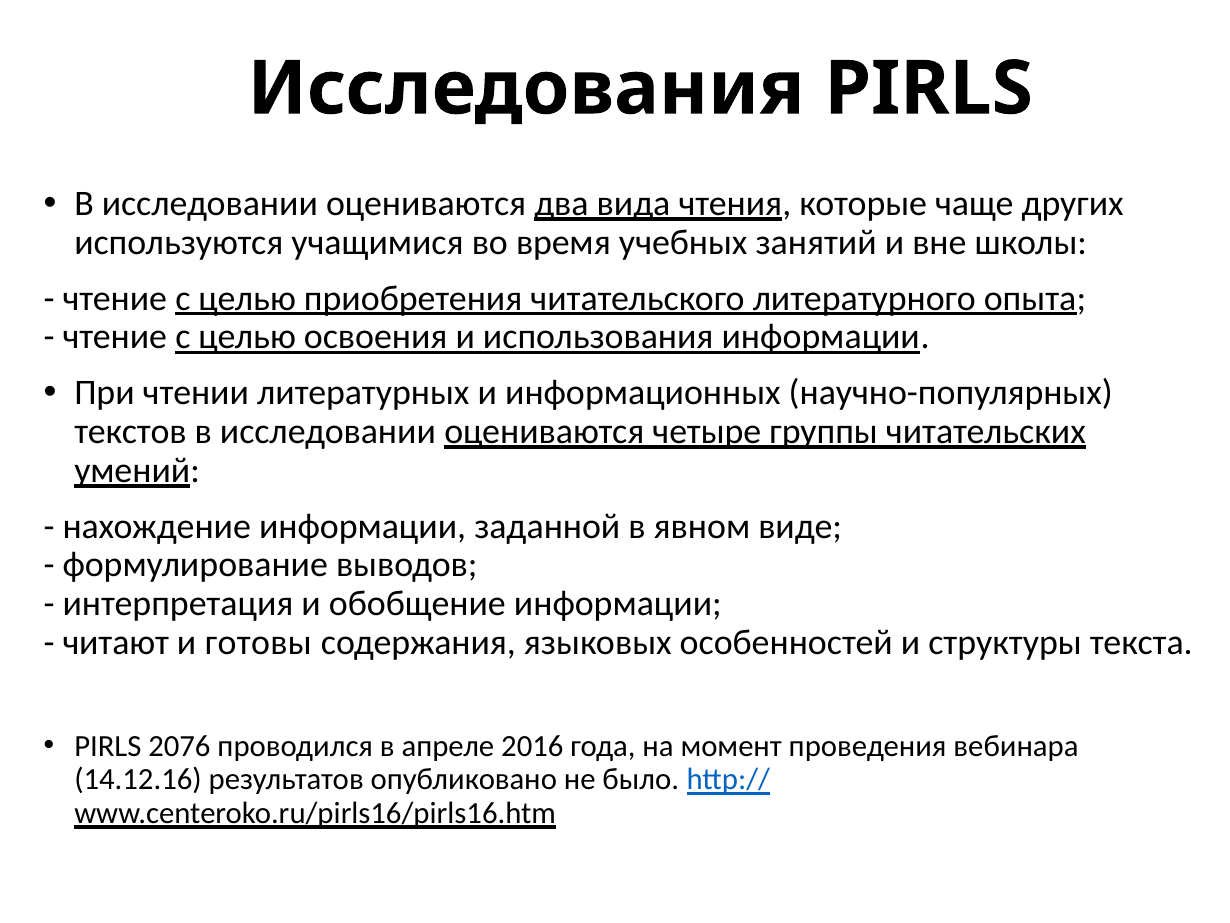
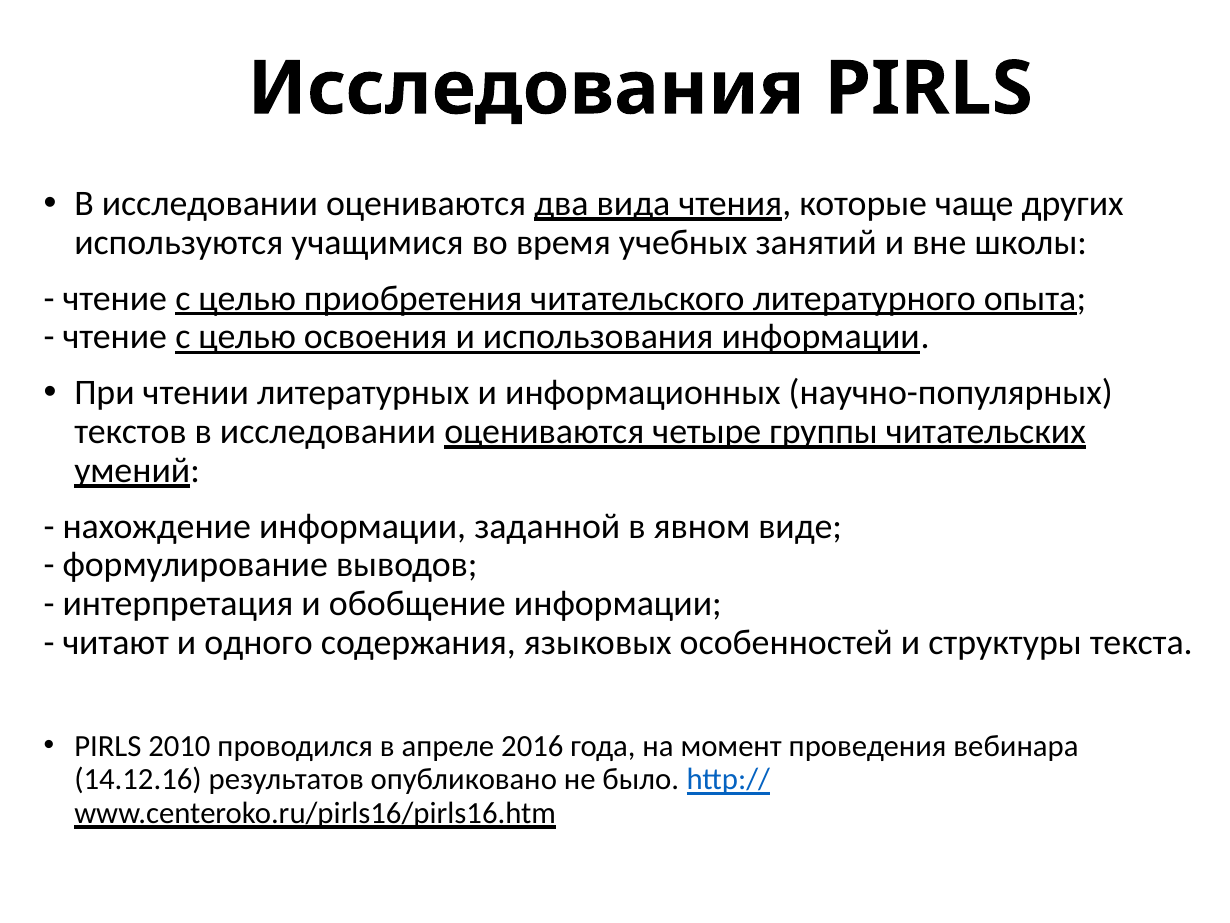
готовы: готовы -> одного (259, 642)
2076: 2076 -> 2010 (179, 746)
